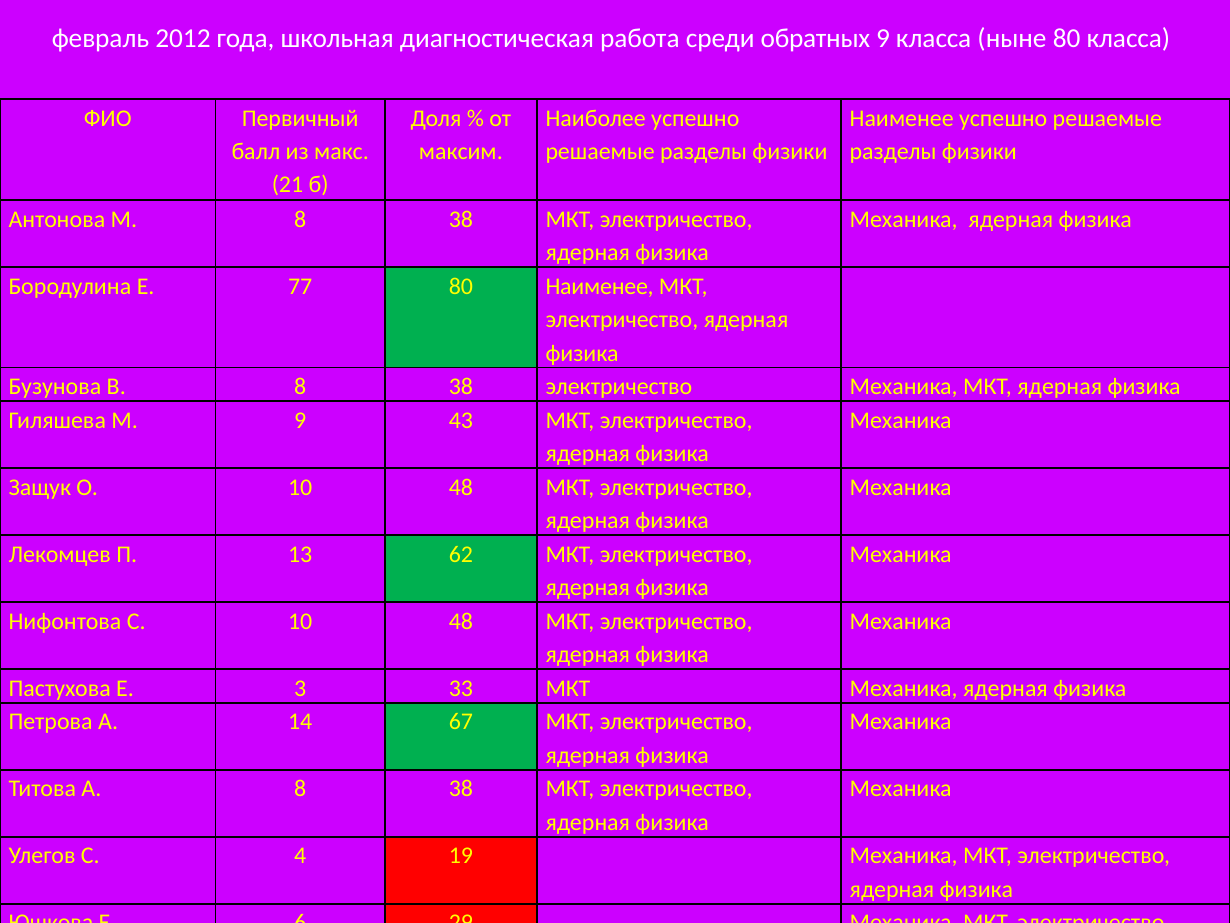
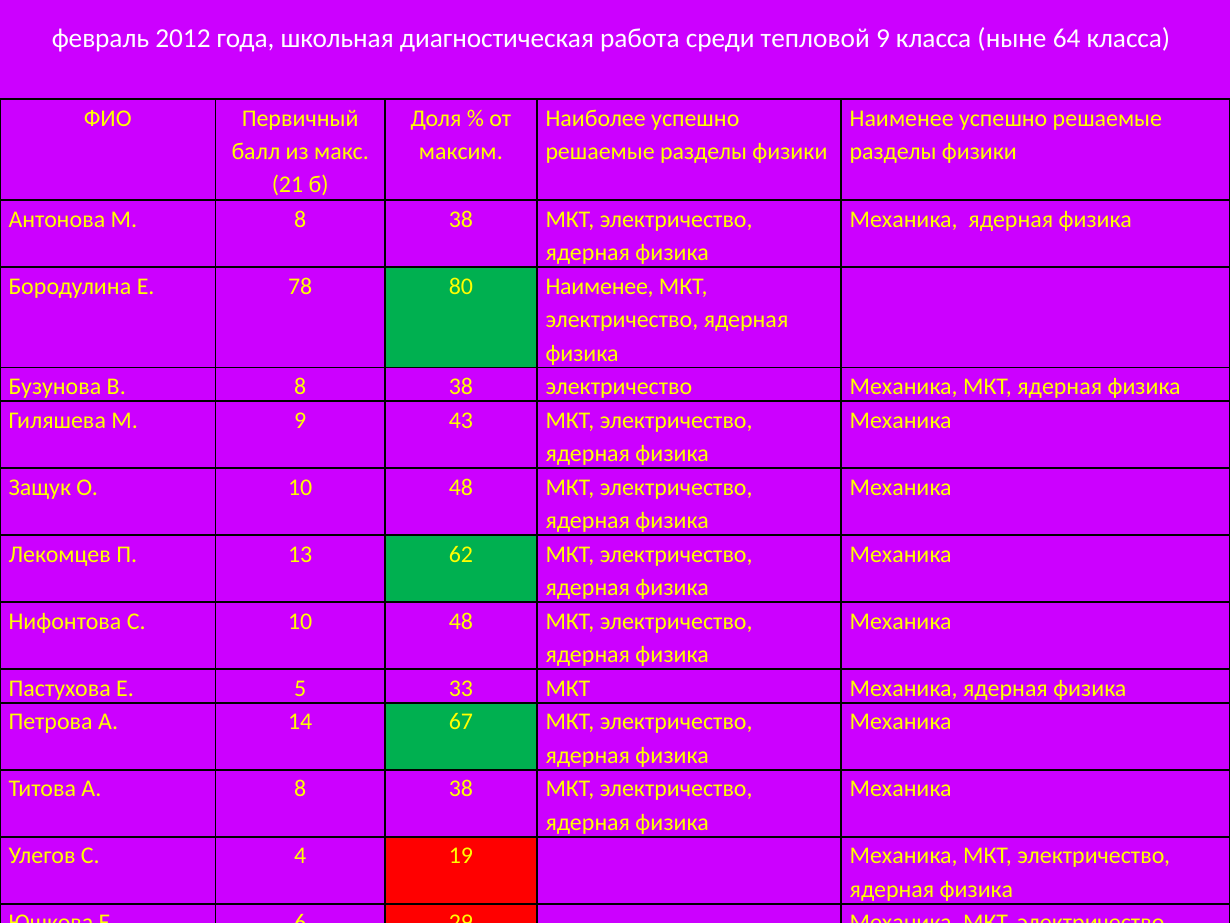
обратных: обратных -> тепловой (815, 39)
ныне 80: 80 -> 64 (1067, 39)
77: 77 -> 78 (300, 286)
3: 3 -> 5 (300, 688)
